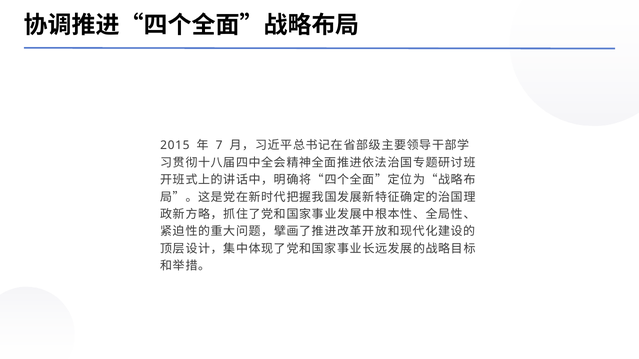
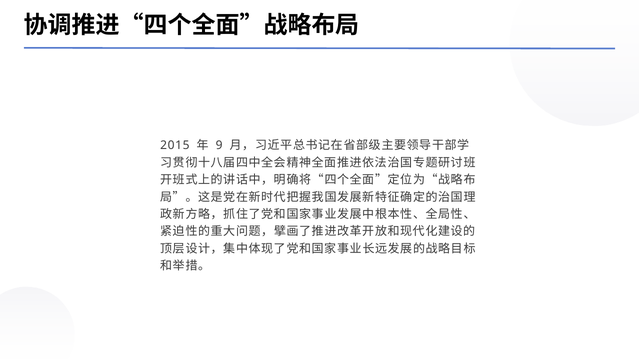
7: 7 -> 9 (219, 146)
